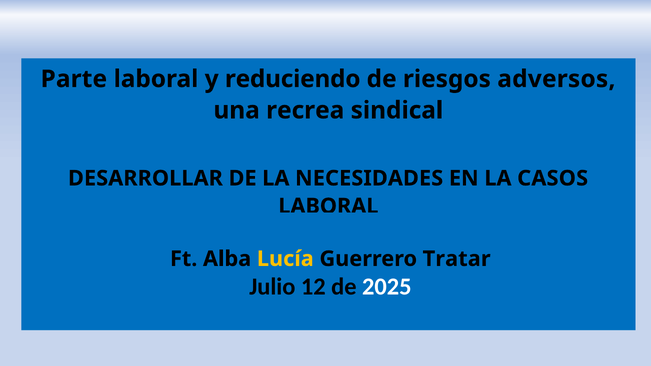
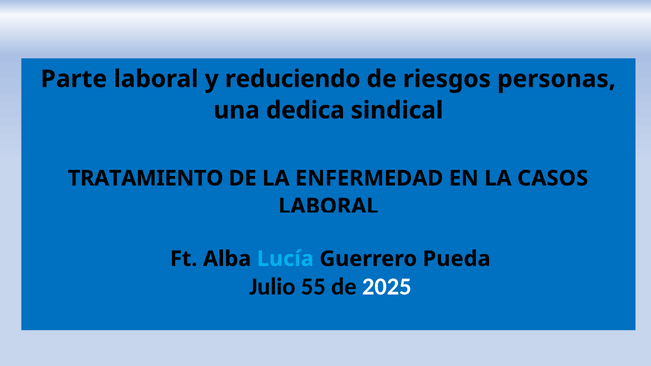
adversos: adversos -> personas (556, 79)
recrea: recrea -> dedica (305, 110)
DESARROLLAR: DESARROLLAR -> TRATAMIENTO (146, 178)
NECESIDADES: NECESIDADES -> ENFERMEDAD (369, 178)
Lucía colour: yellow -> light blue (285, 259)
Tratar: Tratar -> Pueda (457, 259)
12: 12 -> 55 (313, 287)
